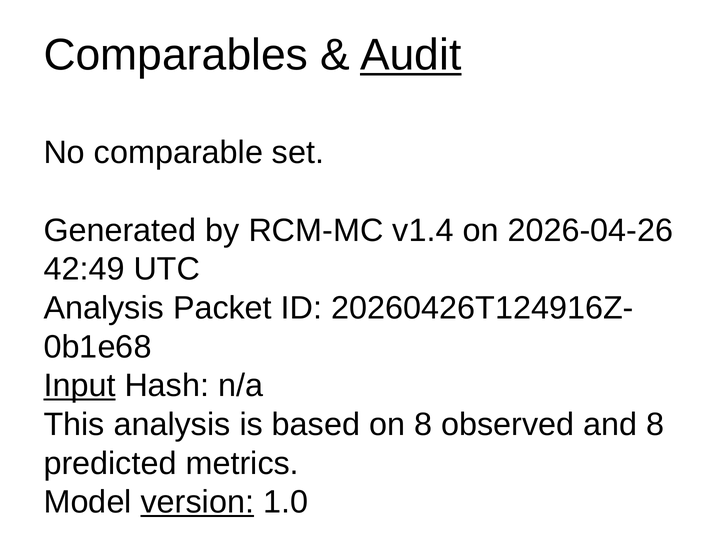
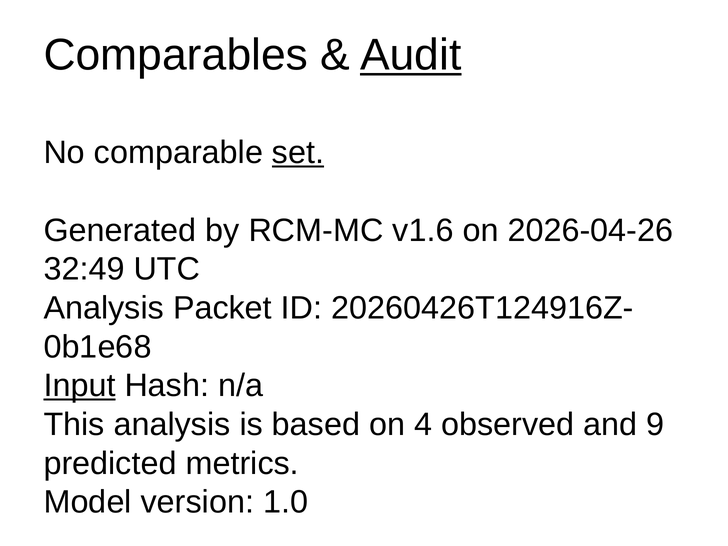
set underline: none -> present (298, 153)
v1.4: v1.4 -> v1.6 (423, 230)
42:49: 42:49 -> 32:49 (84, 269)
on 8: 8 -> 4 (423, 425)
and 8: 8 -> 9 (655, 425)
version underline: present -> none (197, 502)
